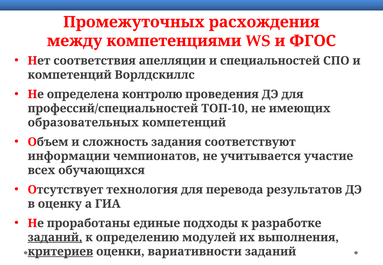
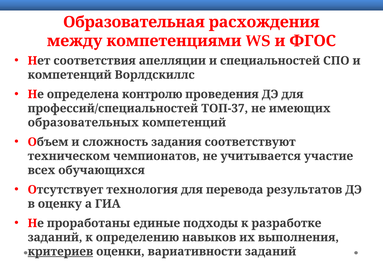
Промежуточных: Промежуточных -> Образовательная (134, 22)
ТОП-10: ТОП-10 -> ТОП-37 (225, 108)
информации: информации -> техническом (69, 156)
заданий underline: present -> none (55, 238)
модулей: модулей -> навыков (209, 238)
